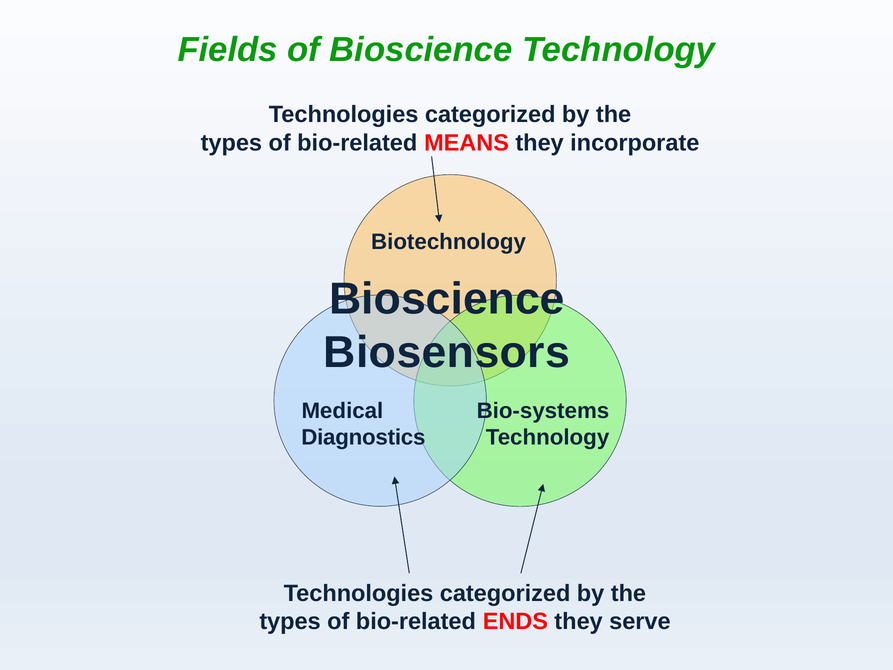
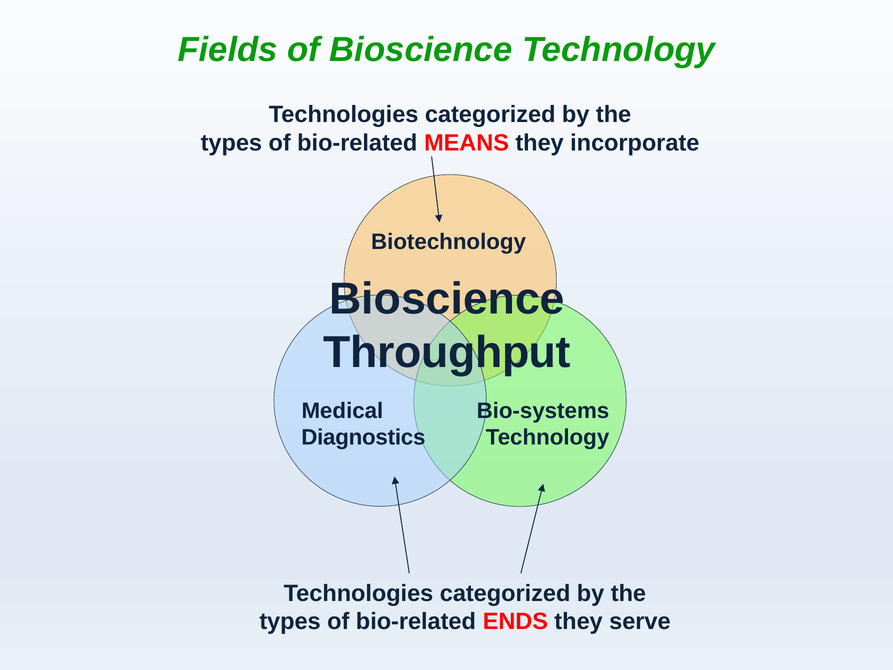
Biosensors: Biosensors -> Throughput (447, 352)
